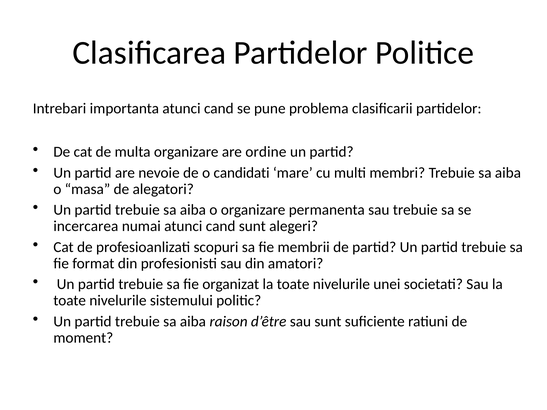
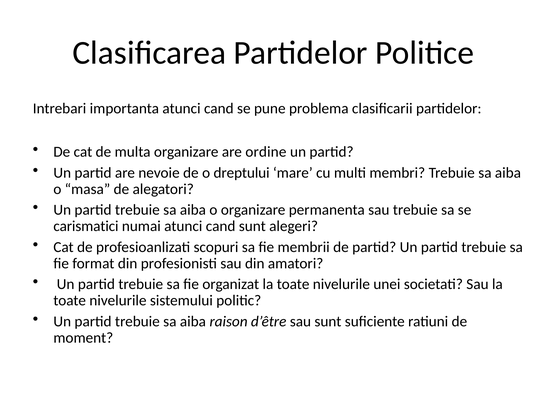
candidati: candidati -> dreptului (242, 173)
incercarea: incercarea -> carismatici (86, 226)
